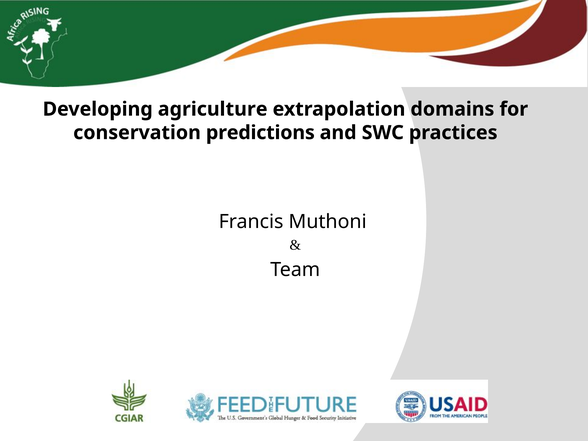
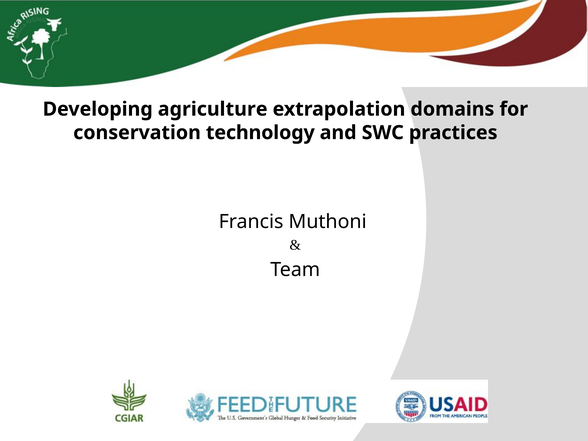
predictions: predictions -> technology (260, 133)
